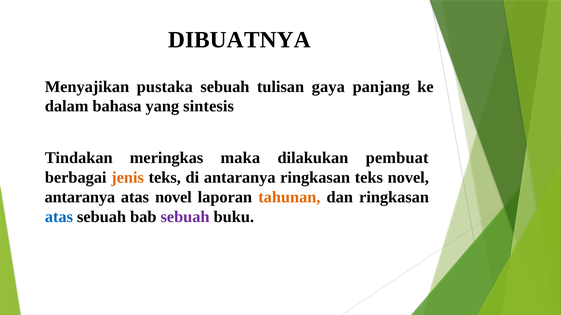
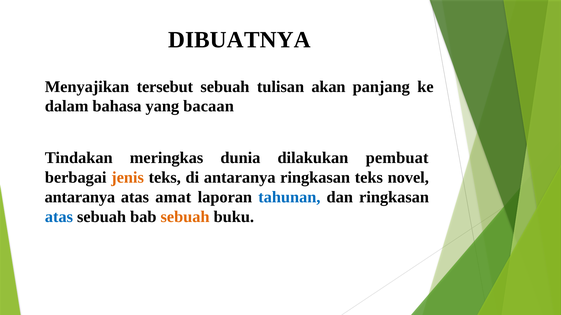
pustaka: pustaka -> tersebut (165, 87)
gaya: gaya -> akan (328, 87)
sintesis: sintesis -> bacaan (209, 106)
maka: maka -> dunia (240, 158)
atas novel: novel -> amat (173, 197)
tahunan colour: orange -> blue (289, 197)
sebuah colour: purple -> orange (185, 217)
